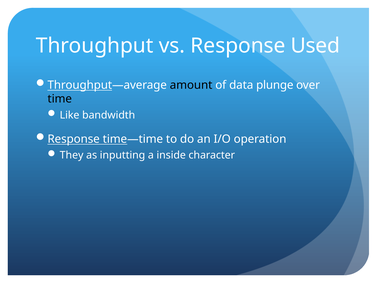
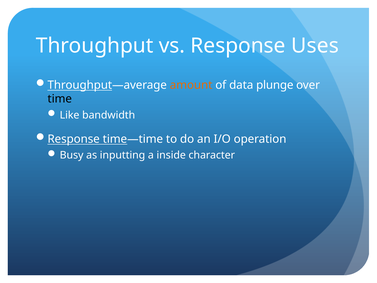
Used: Used -> Uses (315, 46)
amount colour: black -> orange (191, 85)
They: They -> Busy (72, 155)
